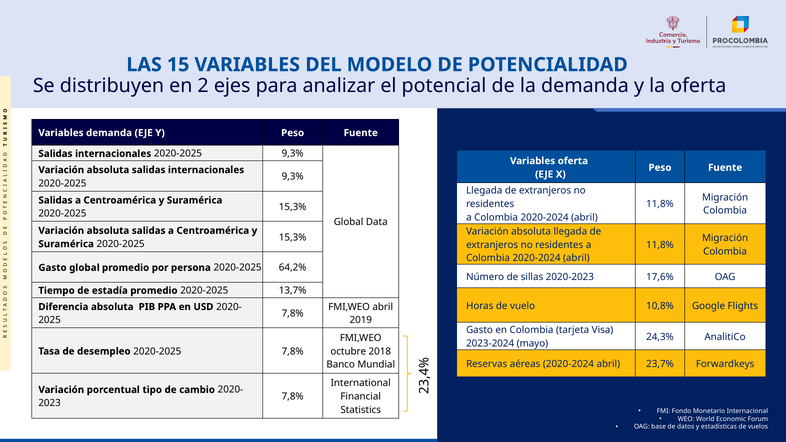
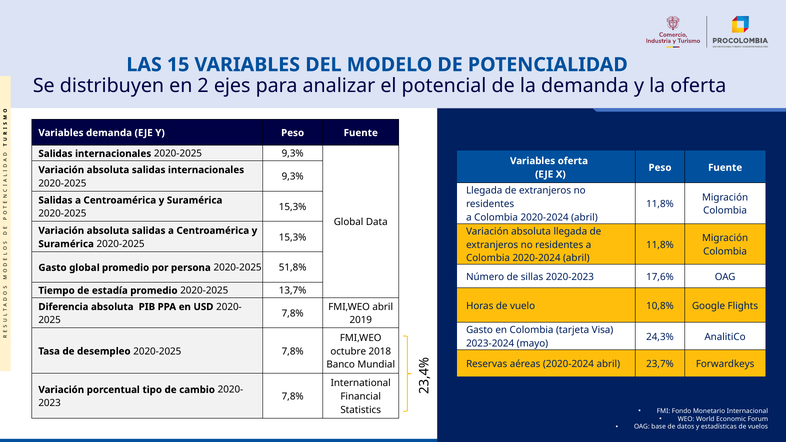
64,2%: 64,2% -> 51,8% (293, 268)
